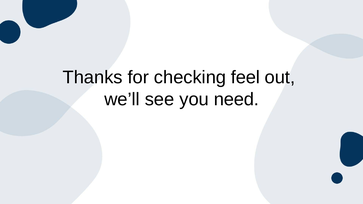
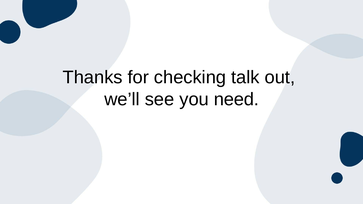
feel: feel -> talk (245, 77)
